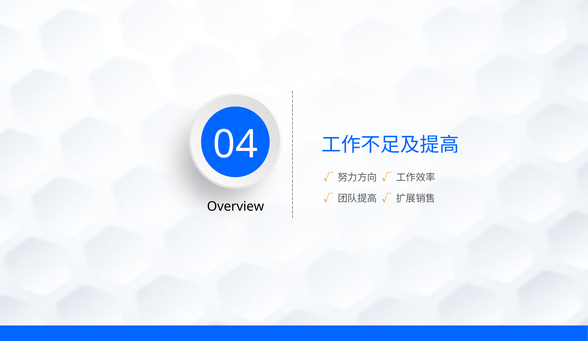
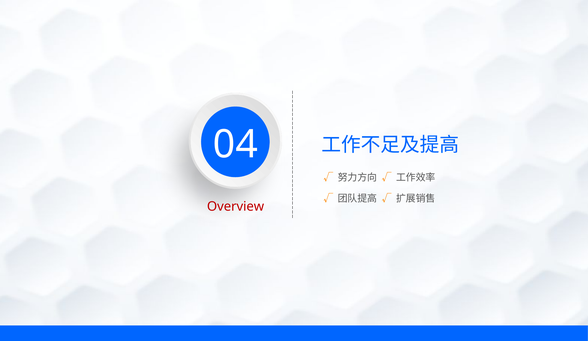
Overview colour: black -> red (236, 206)
